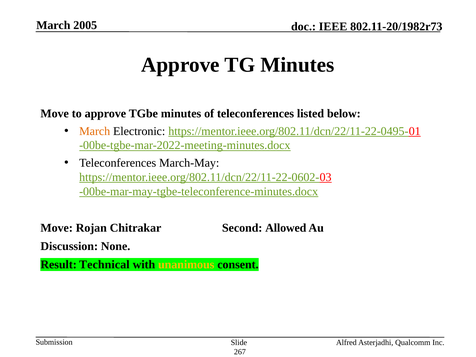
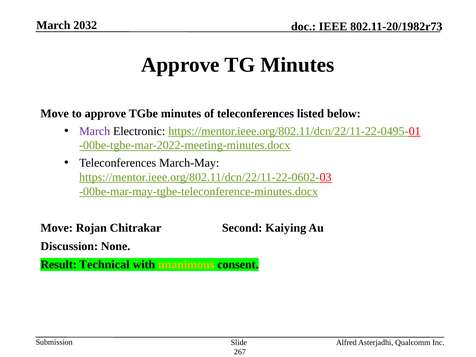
2005: 2005 -> 2032 (85, 25)
March colour: orange -> purple (95, 131)
Allowed: Allowed -> Kaiying (286, 228)
